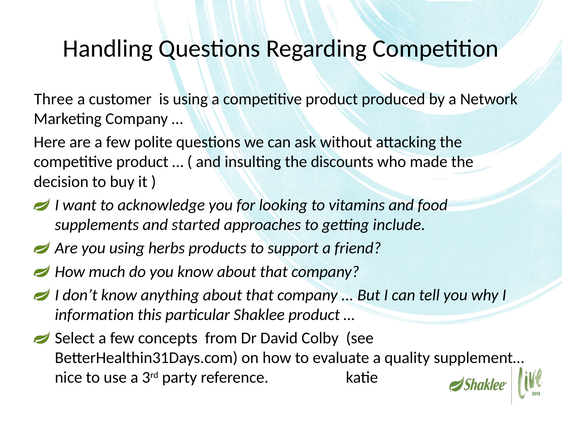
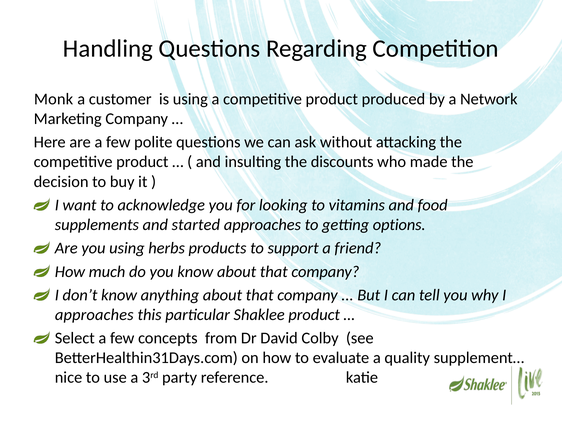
Three: Three -> Monk (54, 99)
include: include -> options (399, 224)
information: information -> approaches (94, 314)
